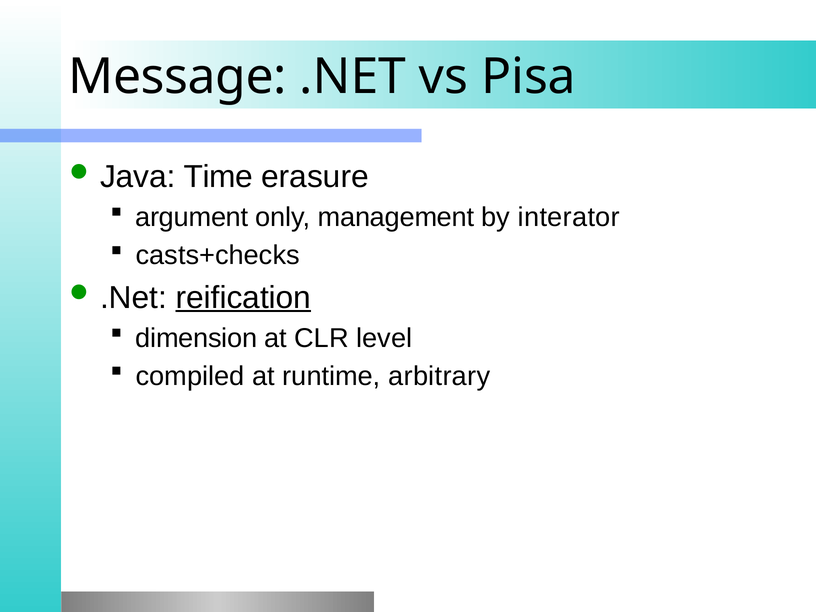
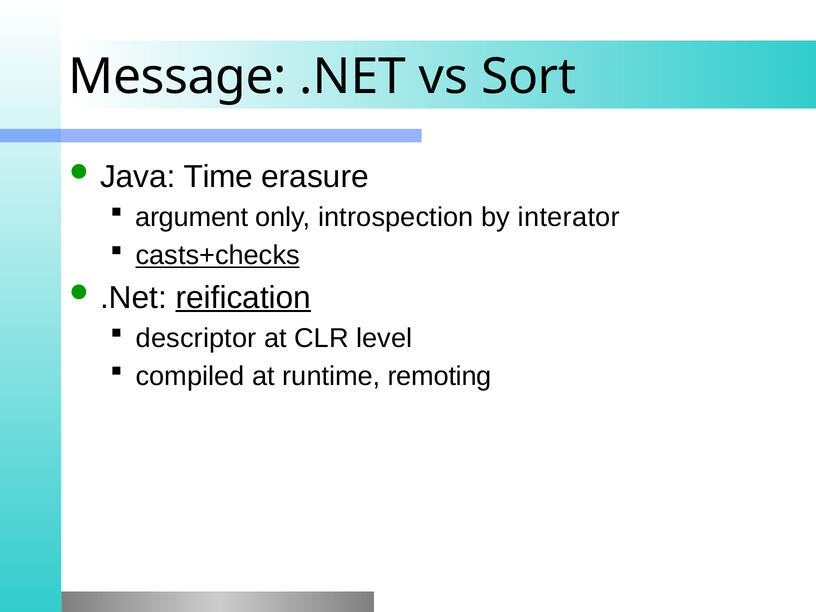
Pisa: Pisa -> Sort (529, 77)
management: management -> introspection (396, 217)
casts+checks underline: none -> present (218, 256)
dimension: dimension -> descriptor (196, 338)
arbitrary: arbitrary -> remoting (440, 376)
